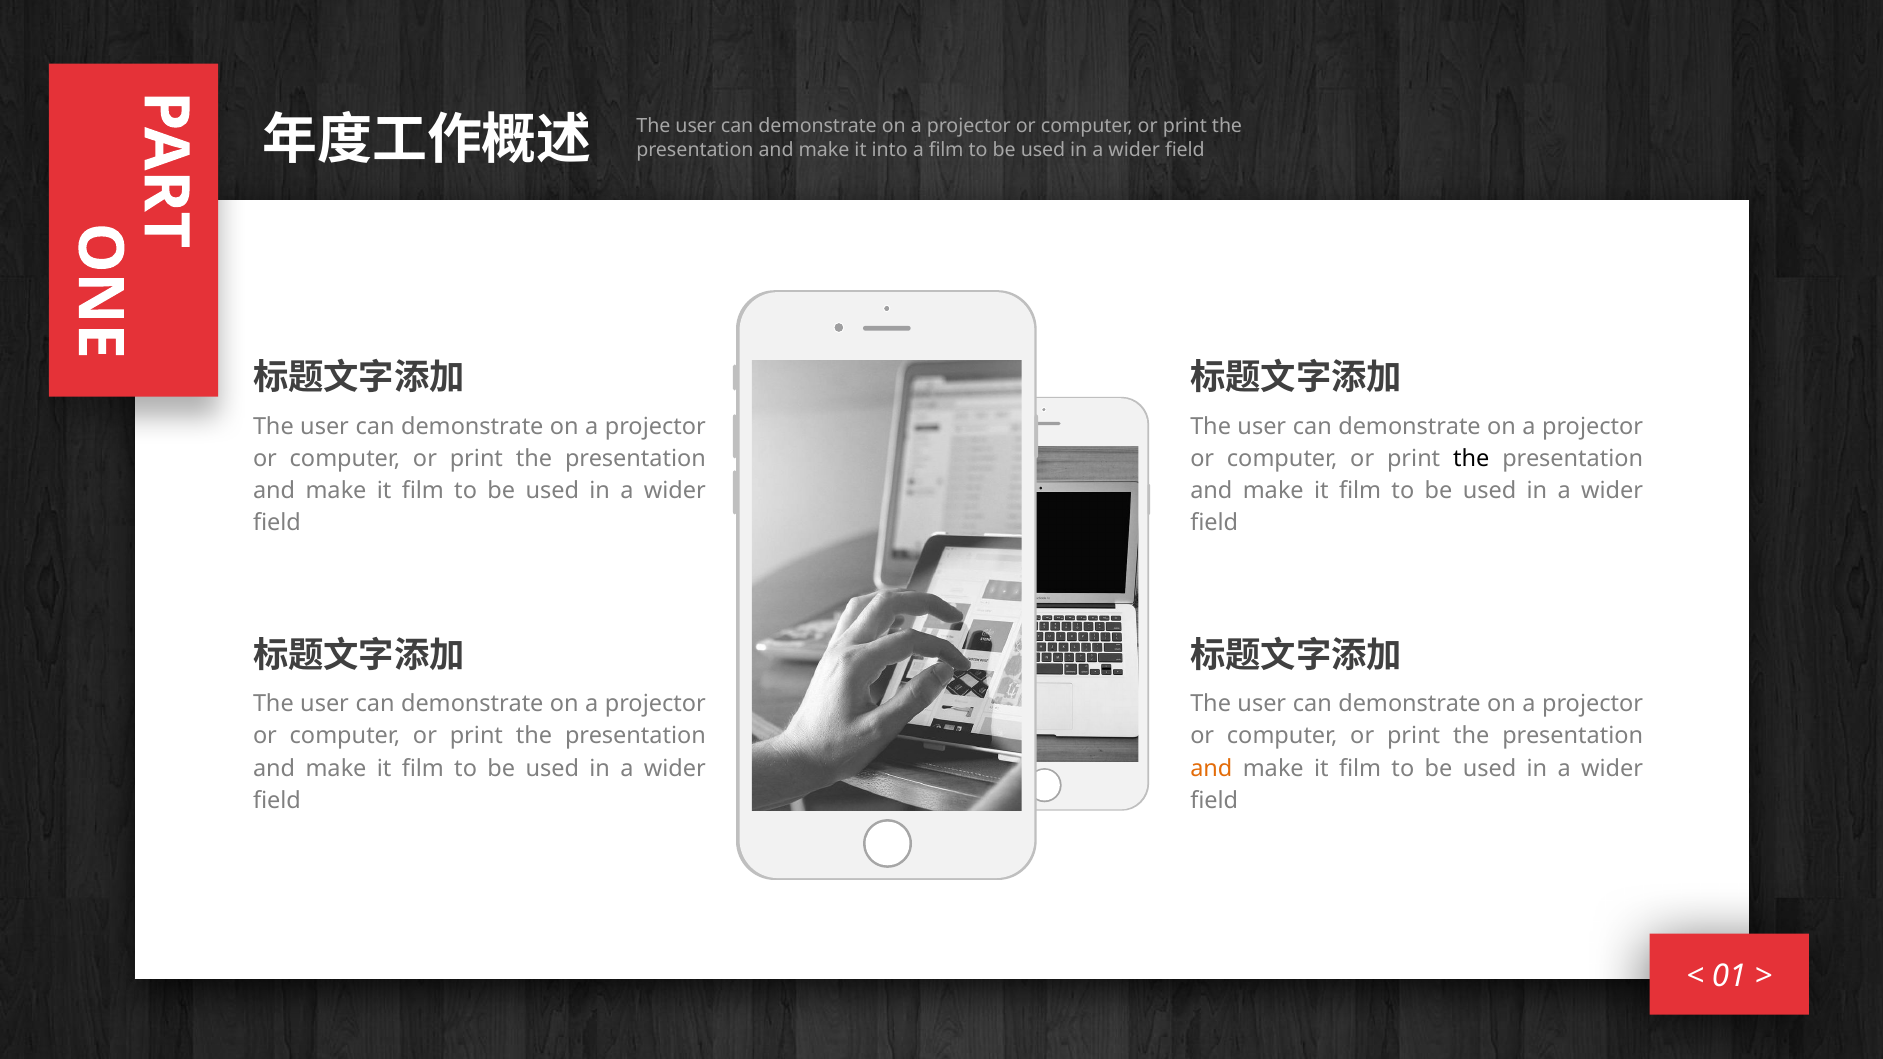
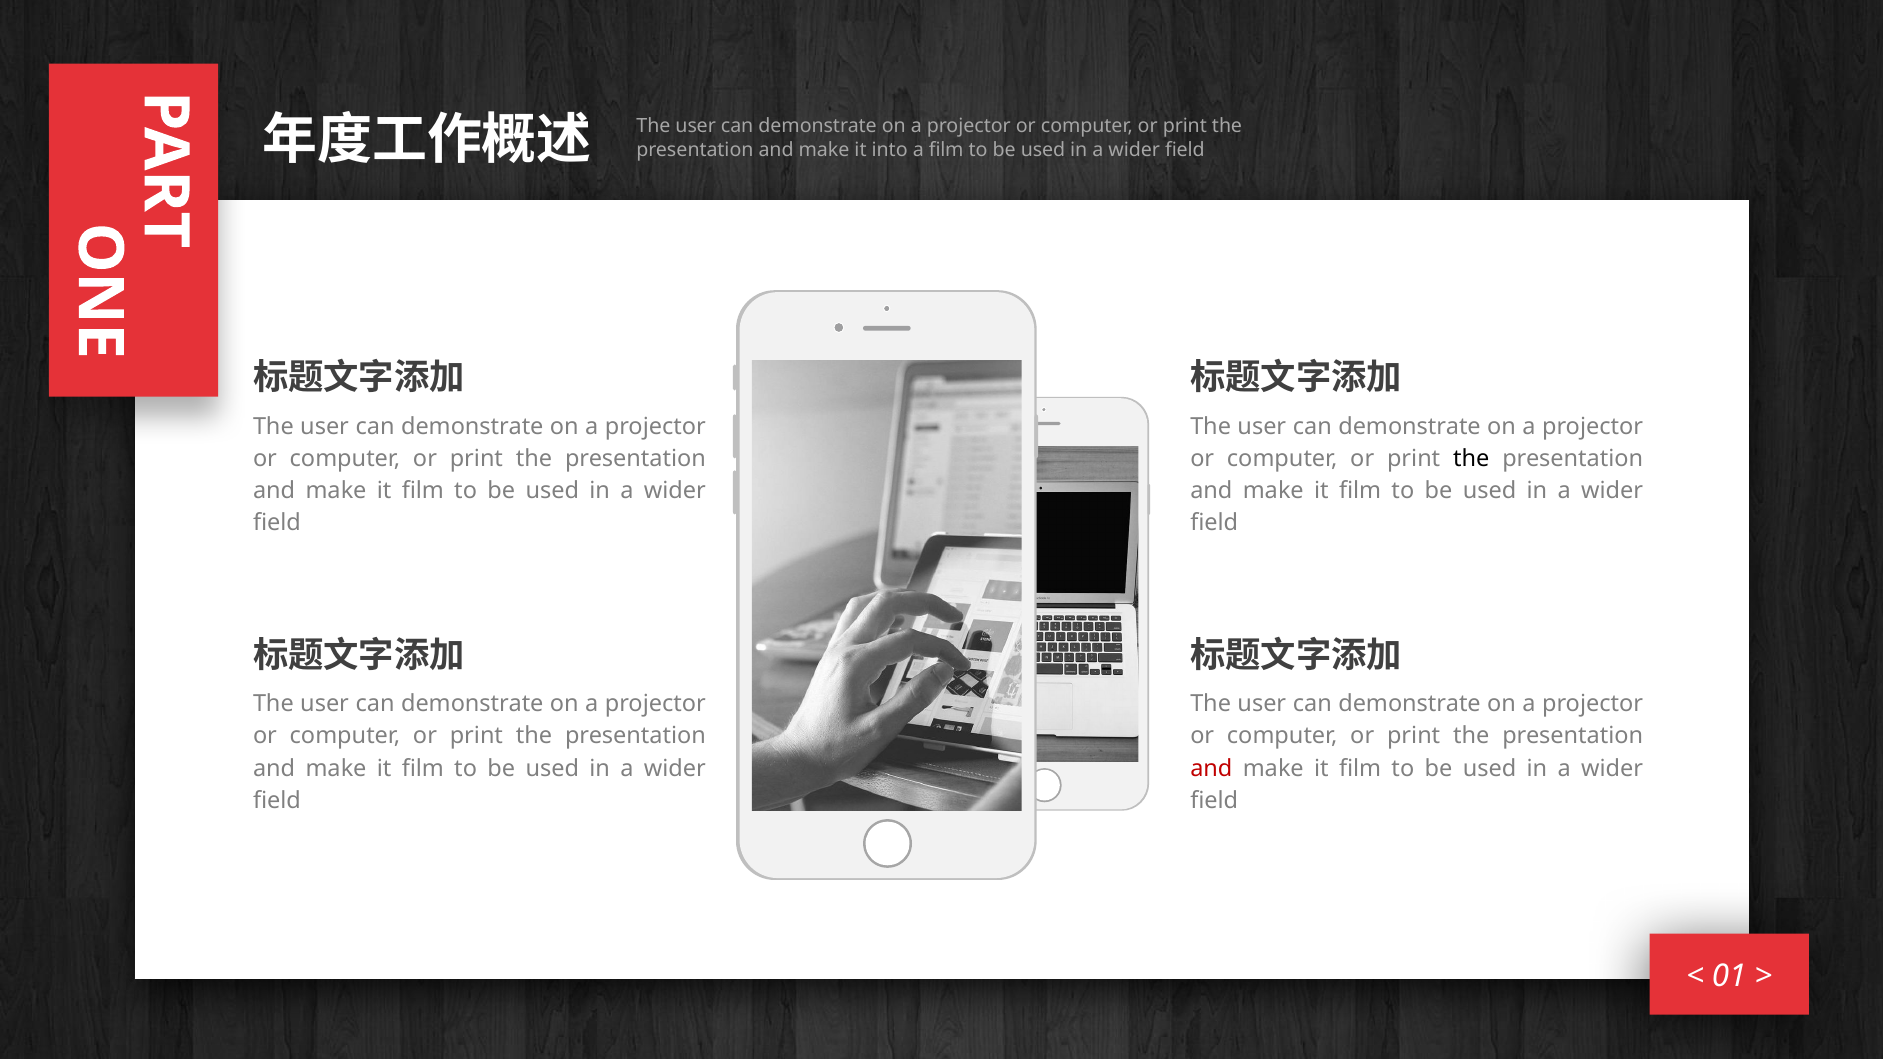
and colour: orange -> red (1211, 768)
